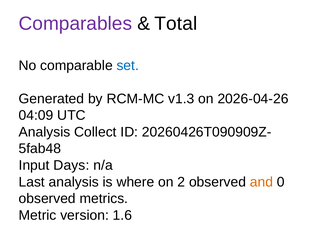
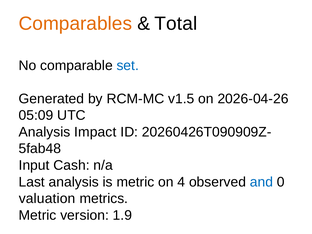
Comparables colour: purple -> orange (75, 24)
v1.3: v1.3 -> v1.5 (181, 99)
04:09: 04:09 -> 05:09 (36, 115)
Collect: Collect -> Impact (95, 132)
Days: Days -> Cash (71, 165)
is where: where -> metric (135, 182)
2: 2 -> 4 (181, 182)
and colour: orange -> blue (262, 182)
observed: observed -> valuation (47, 199)
1.6: 1.6 -> 1.9 (122, 215)
